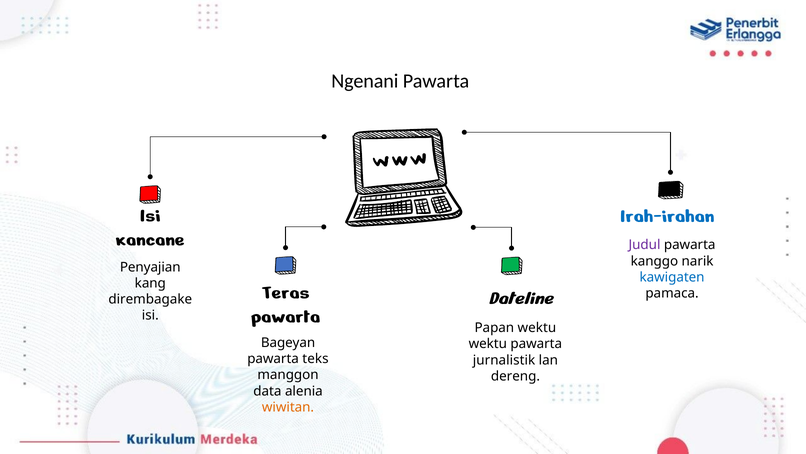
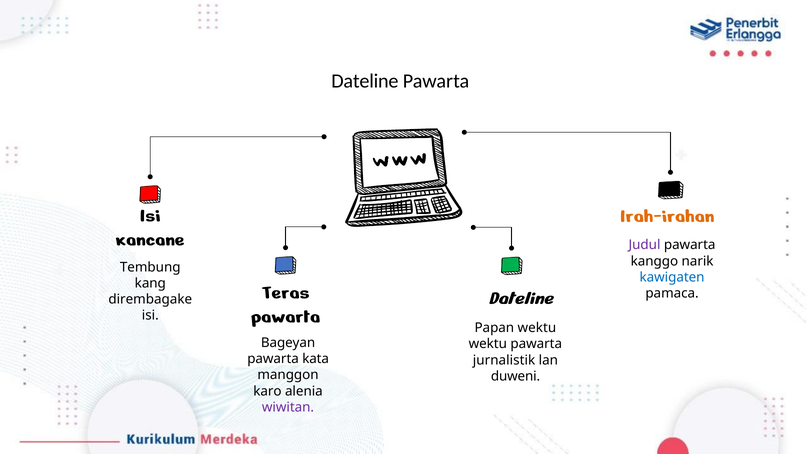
Ngenani: Ngenani -> Dateline (365, 81)
Irah-irahan colour: blue -> orange (667, 215)
Penyajian: Penyajian -> Tembung (150, 267)
teks: teks -> kata (316, 358)
dereng: dereng -> duweni (516, 376)
data: data -> karo (267, 391)
wiwitan colour: orange -> purple (288, 407)
